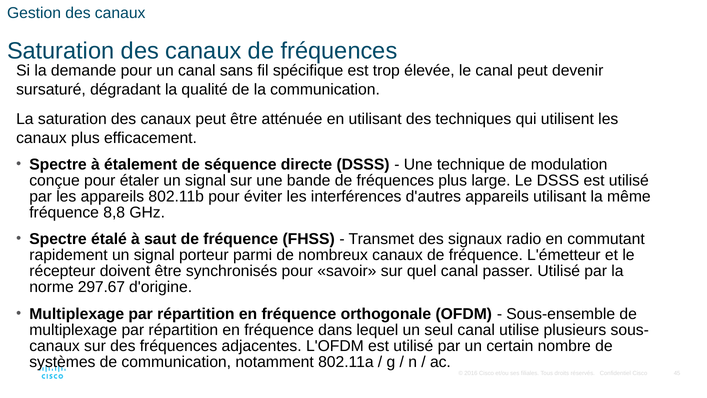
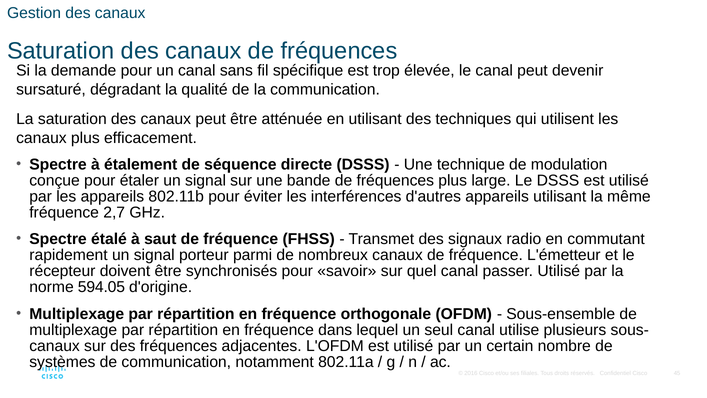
8,8: 8,8 -> 2,7 (114, 212)
297.67: 297.67 -> 594.05 (101, 287)
